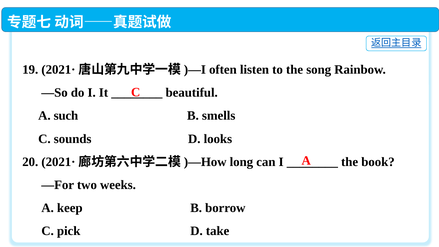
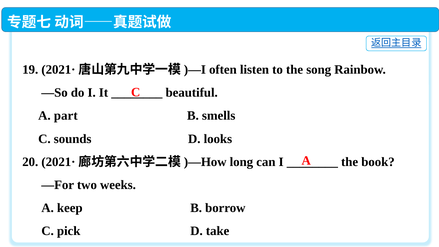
such: such -> part (66, 116)
